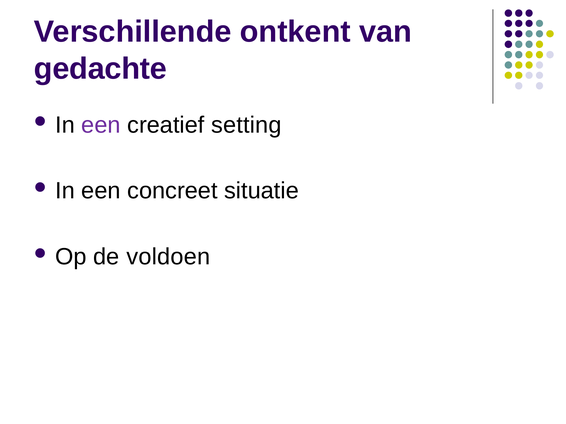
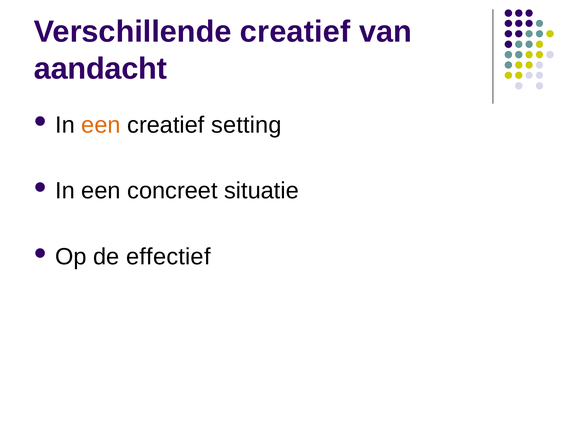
Verschillende ontkent: ontkent -> creatief (295, 32)
gedachte: gedachte -> aandacht (100, 69)
een colour: purple -> orange (101, 125)
voldoen: voldoen -> effectief (168, 257)
